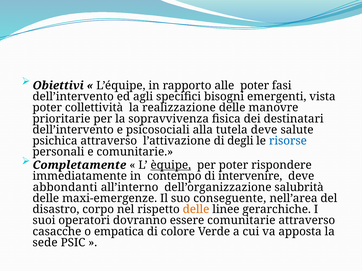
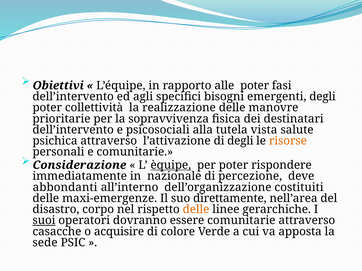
emergenti vista: vista -> degli (323, 97)
tutela deve: deve -> vista (264, 130)
risorse colour: blue -> orange (288, 141)
Completamente: Completamente -> Considerazione (79, 165)
contempo: contempo -> nazionale (174, 176)
intervenire: intervenire -> percezione (250, 176)
salubrità: salubrità -> costituiti (299, 188)
conseguente: conseguente -> direttamente (230, 199)
suoi underline: none -> present (44, 221)
empatica: empatica -> acquisire (119, 232)
